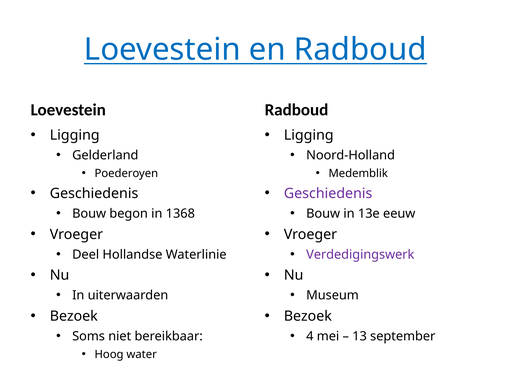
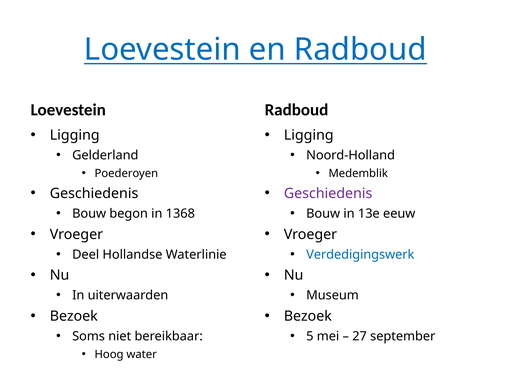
Verdedigingswerk colour: purple -> blue (360, 255)
4: 4 -> 5 (310, 337)
13: 13 -> 27 (360, 337)
